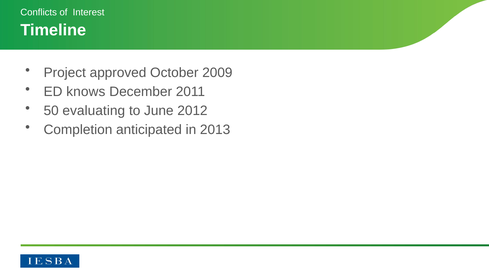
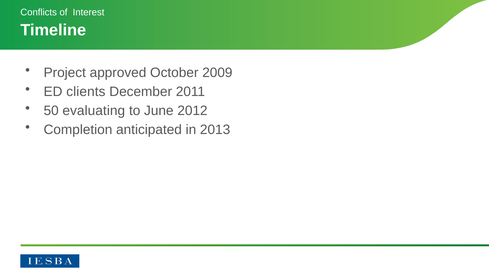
knows: knows -> clients (86, 92)
